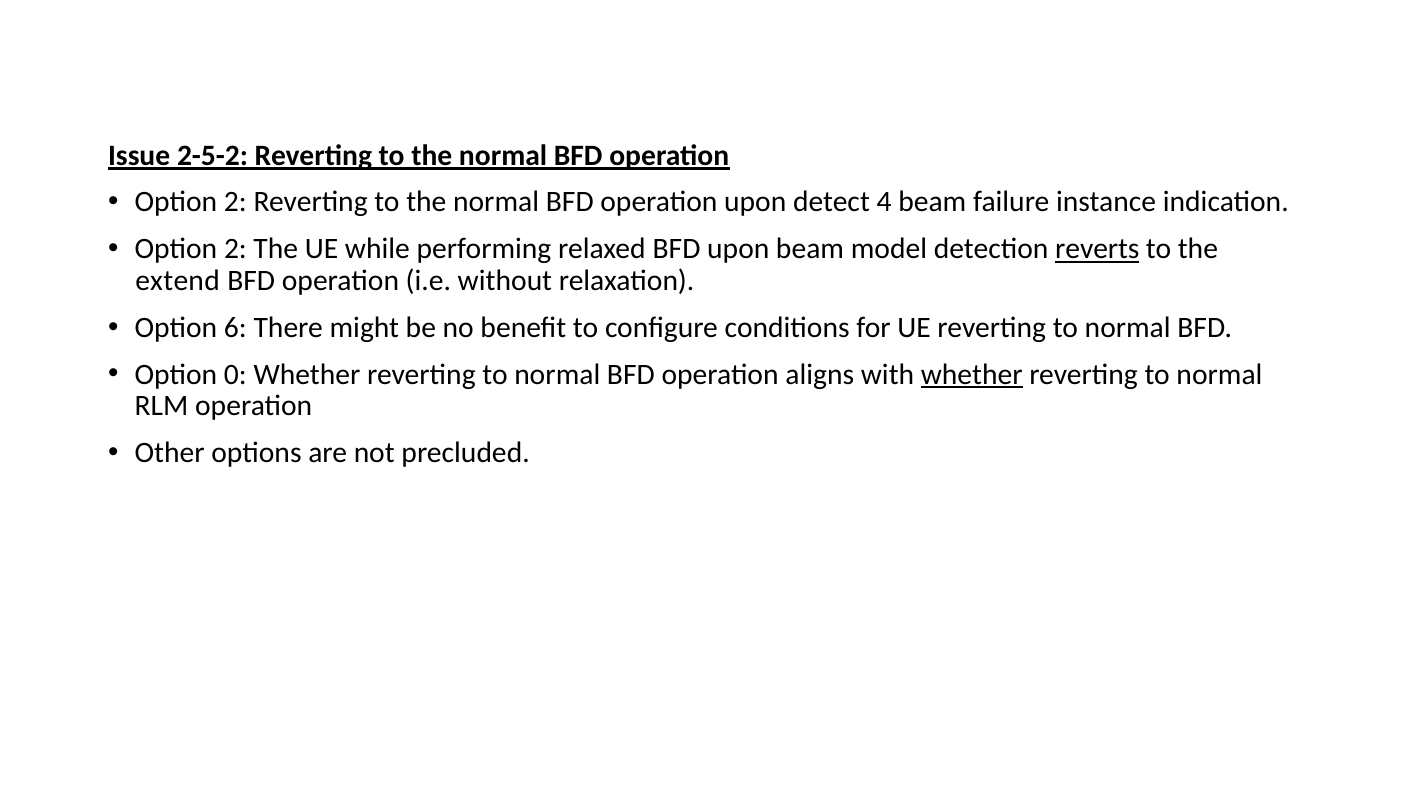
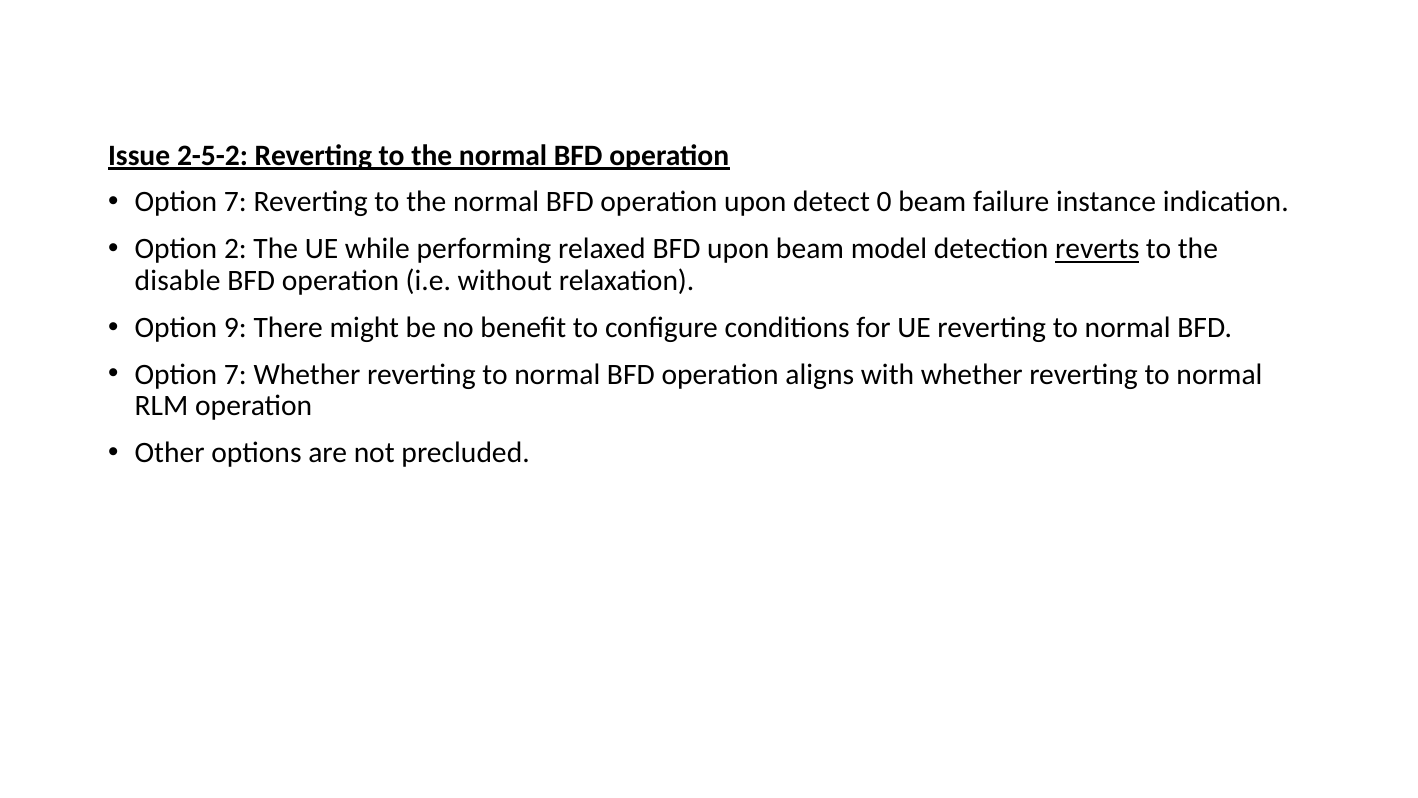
2: 2 -> 7 (235, 202)
4: 4 -> 0 (884, 202)
extend: extend -> disable (178, 281)
6: 6 -> 9 (235, 327)
0: 0 -> 7 (235, 374)
whether underline: present -> none (972, 374)
